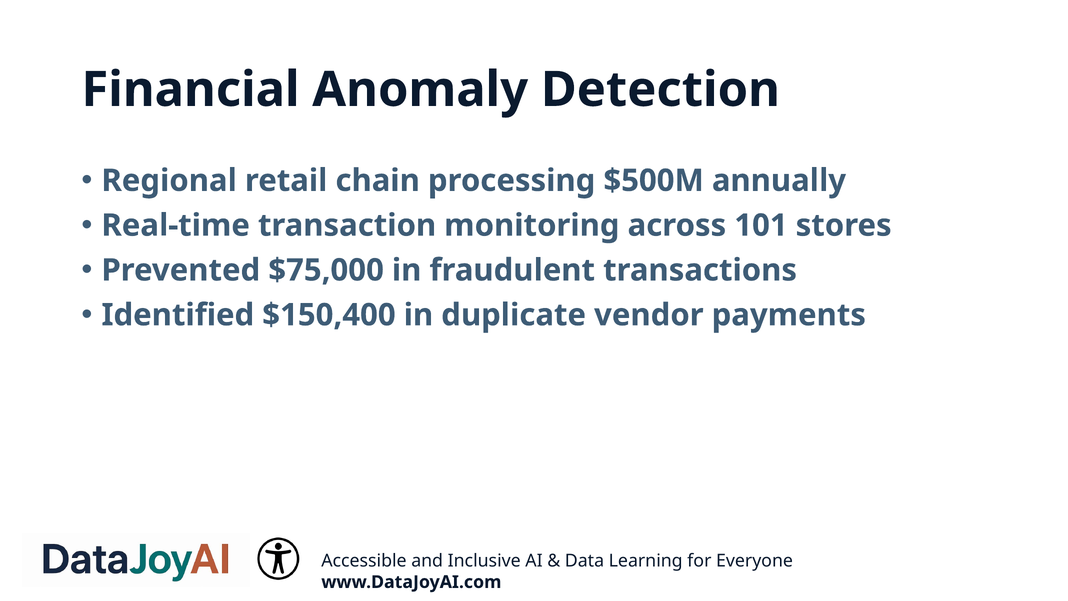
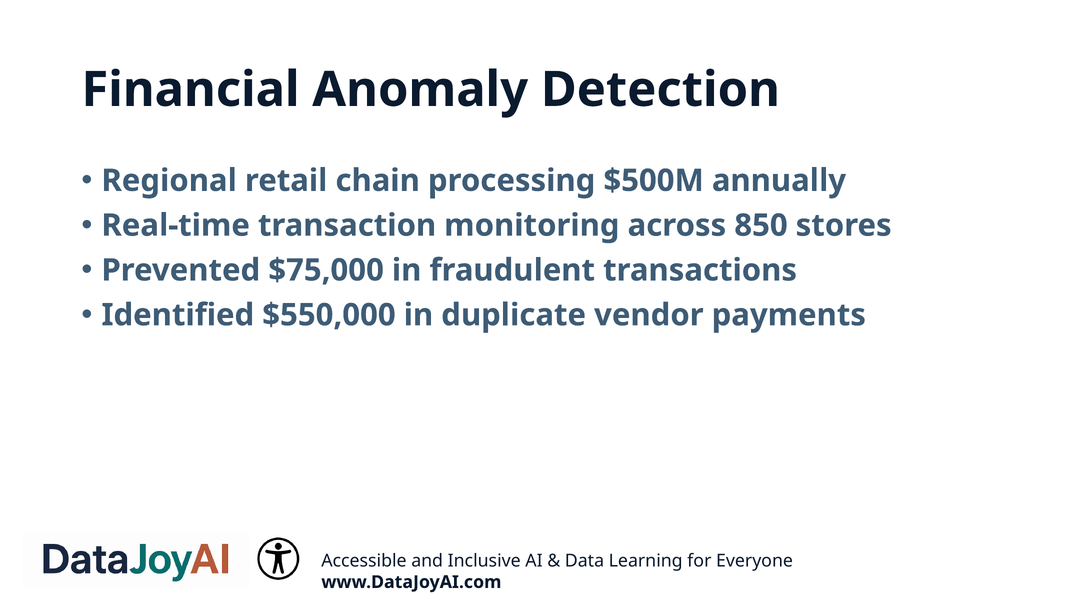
101: 101 -> 850 (761, 225)
$150,400: $150,400 -> $550,000 (329, 315)
